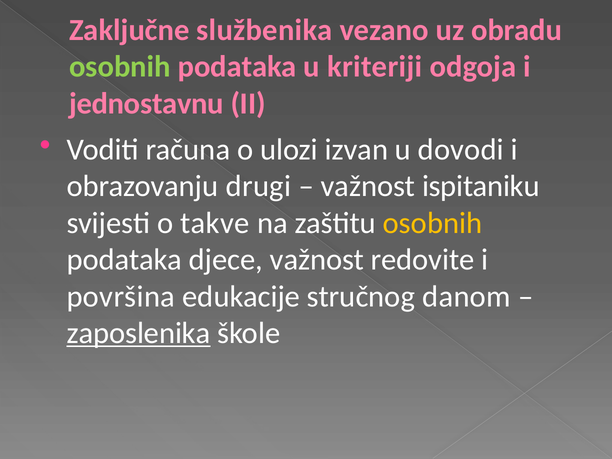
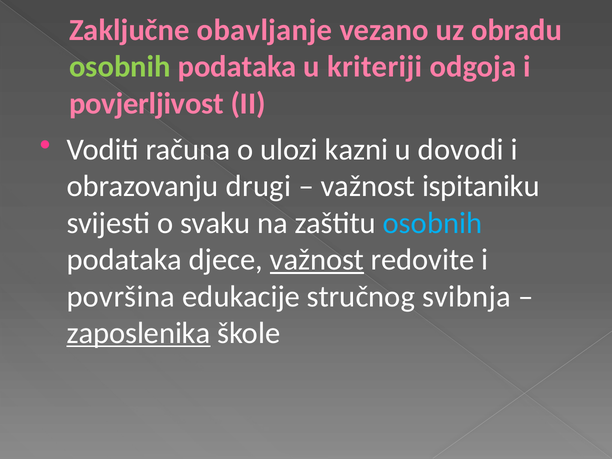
službenika: službenika -> obavljanje (264, 30)
jednostavnu: jednostavnu -> povjerljivost (146, 104)
izvan: izvan -> kazni (356, 150)
takve: takve -> svaku (215, 223)
osobnih colour: yellow -> light blue (433, 223)
važnost underline: none -> present (317, 260)
danom: danom -> svibnja (466, 296)
